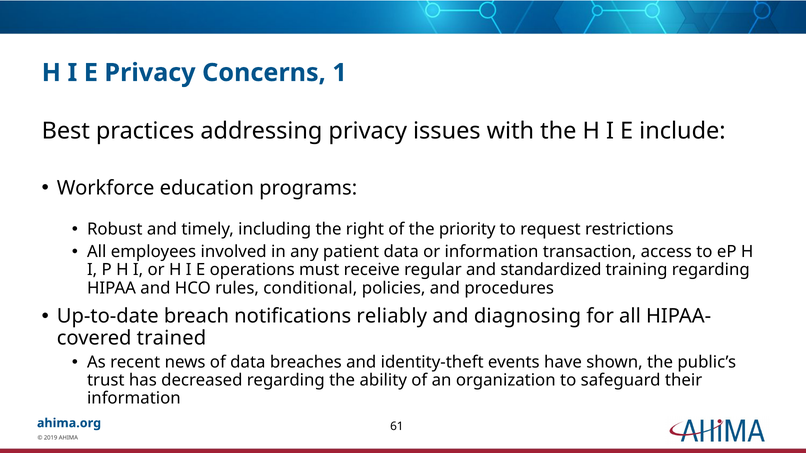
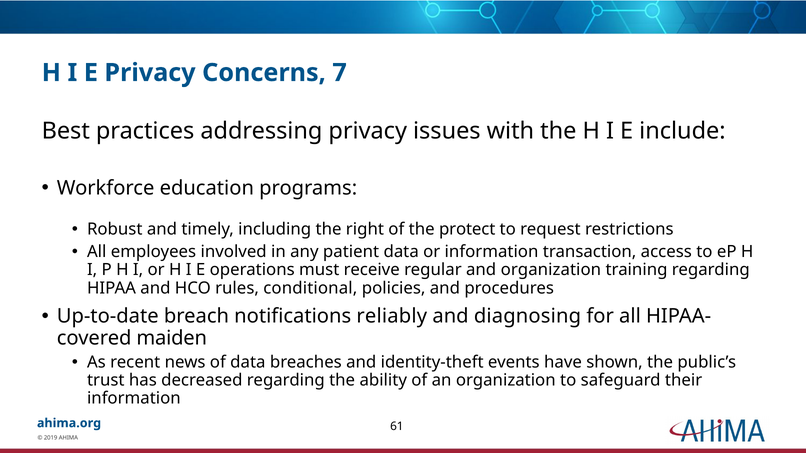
1: 1 -> 7 (340, 73)
priority: priority -> protect (467, 230)
and standardized: standardized -> organization (551, 270)
trained: trained -> maiden (172, 338)
